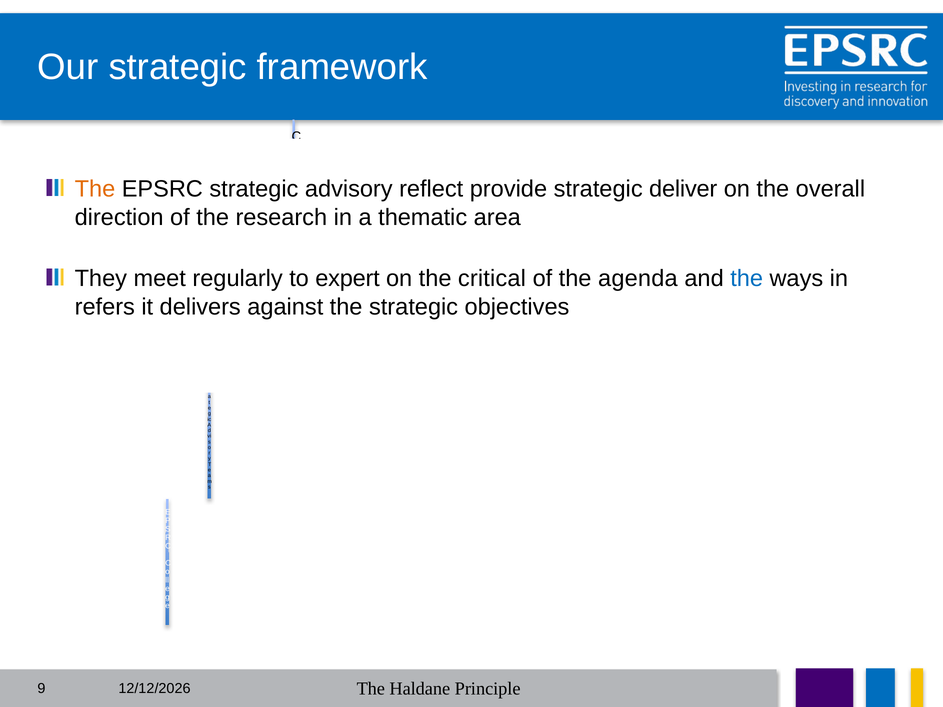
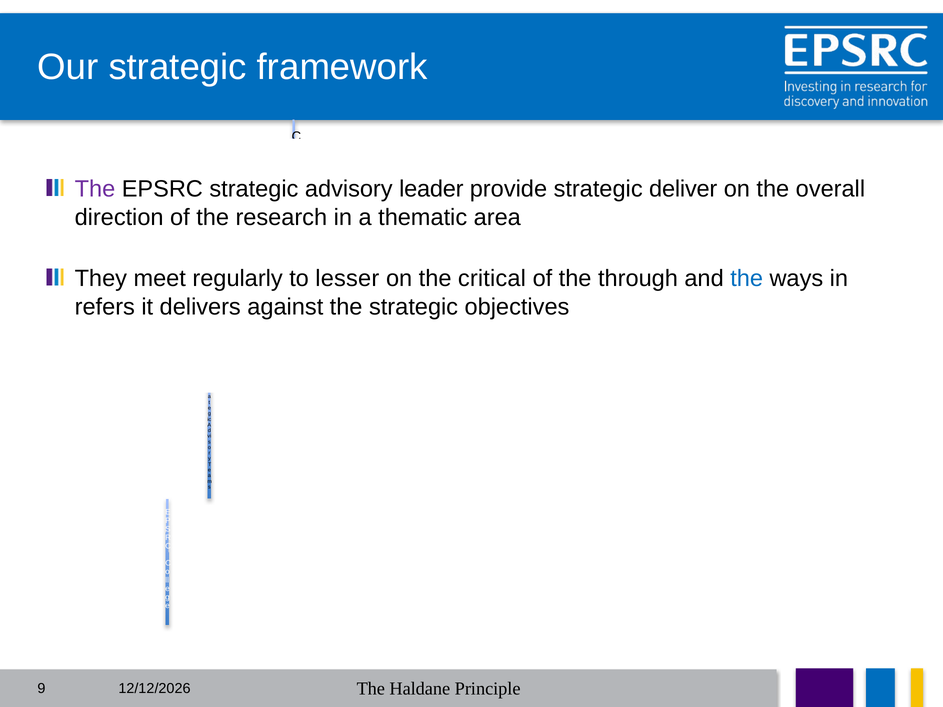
The colour: orange -> purple (95, 189)
reflect: reflect -> leader (431, 189)
expert: expert -> lesser (347, 279)
agenda: agenda -> through (638, 279)
